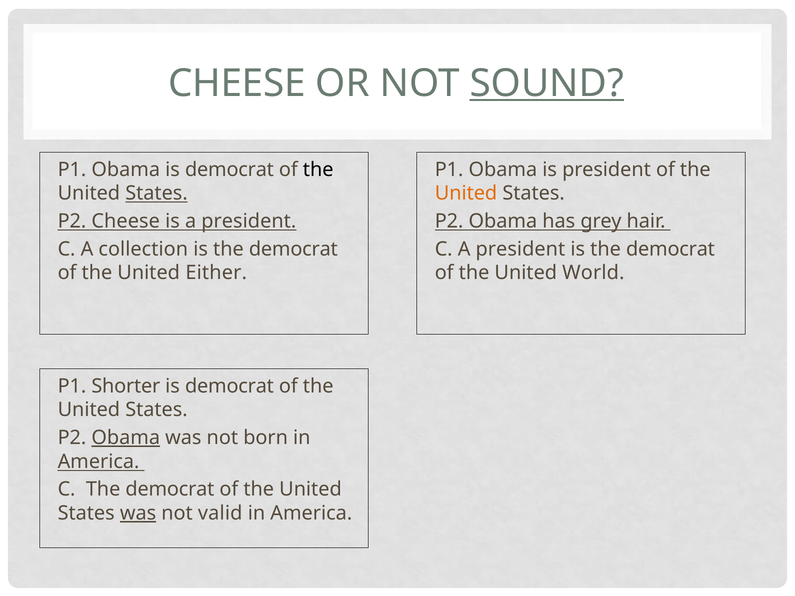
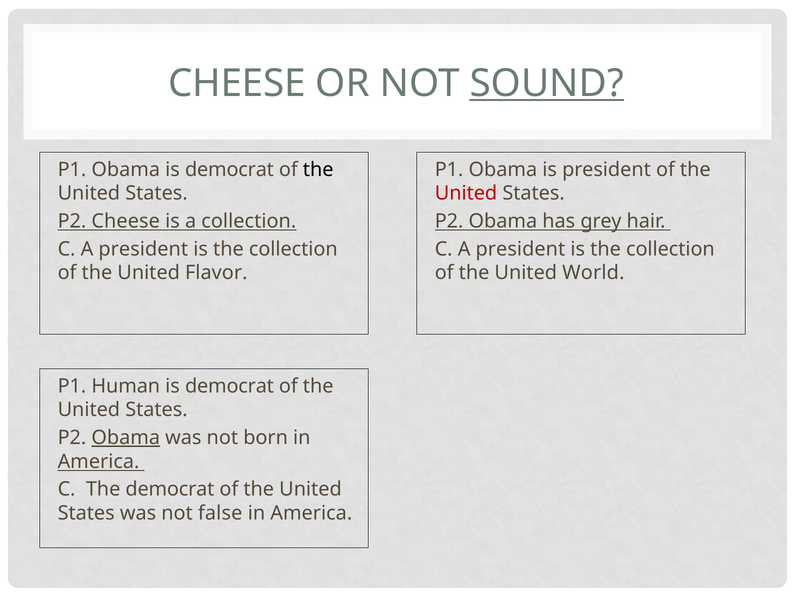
States underline: present -> none (156, 194)
United colour: orange -> red (466, 194)
is a president: president -> collection (249, 221)
collection: collection -> president (143, 249)
democrat: democrat -> collection (293, 249)
democrat: democrat -> collection (670, 249)
Either: Either -> Flavor (216, 273)
Shorter: Shorter -> Human (126, 386)
was underline: present -> none (138, 513)
valid: valid -> false (220, 513)
